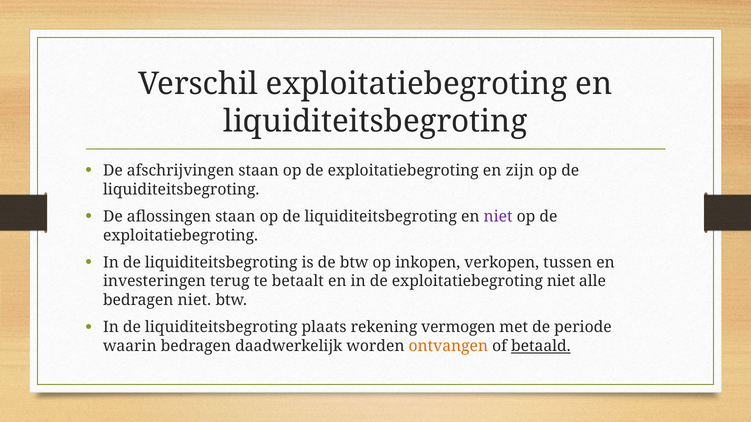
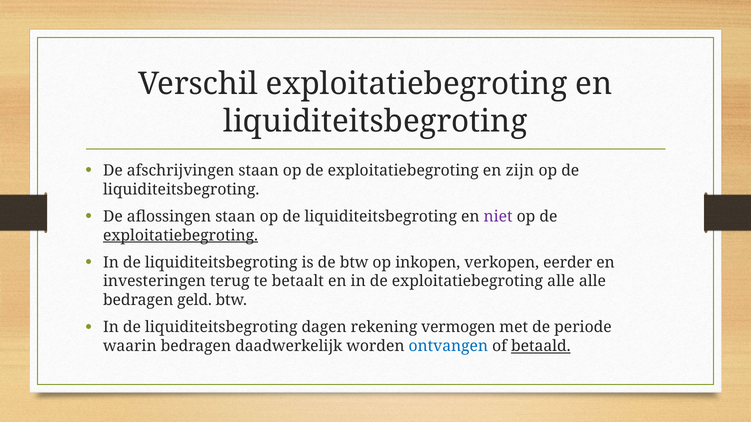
exploitatiebegroting underline: none -> present (181, 236)
tussen: tussen -> eerder (568, 263)
exploitatiebegroting niet: niet -> alle (561, 282)
bedragen niet: niet -> geld (195, 300)
plaats: plaats -> dagen (324, 328)
ontvangen colour: orange -> blue (448, 346)
